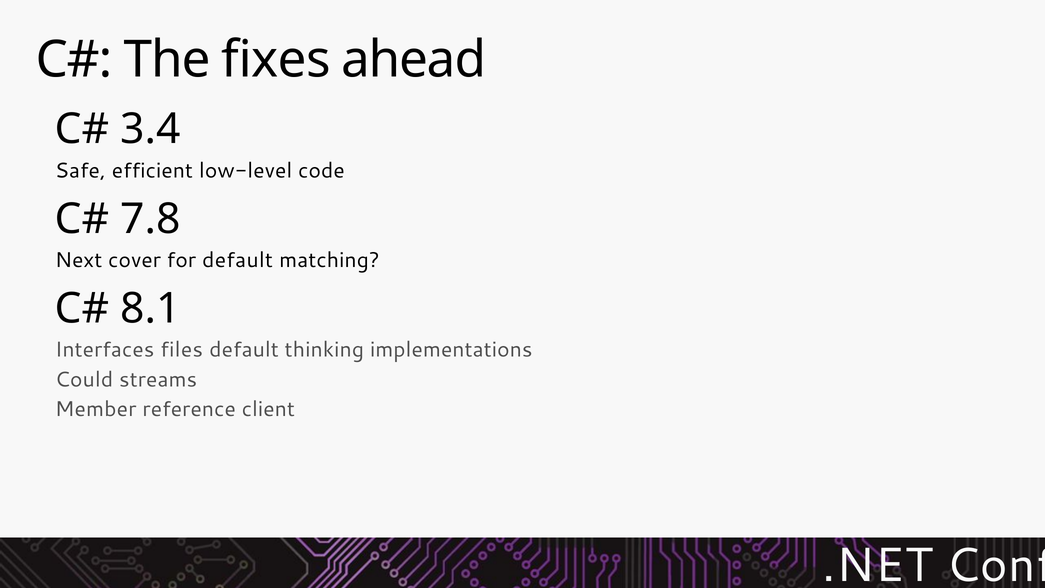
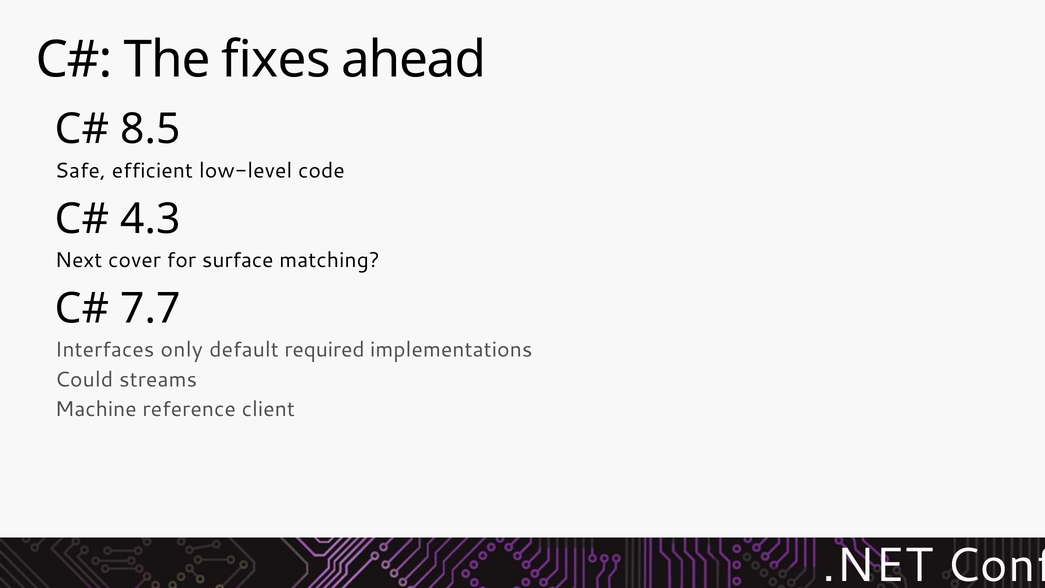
3.4: 3.4 -> 8.5 (151, 129)
7.8: 7.8 -> 4.3 (151, 219)
for default: default -> surface (238, 260)
8.1: 8.1 -> 7.7 (151, 308)
files: files -> only (182, 350)
thinking: thinking -> required (324, 350)
Member: Member -> Machine (96, 409)
